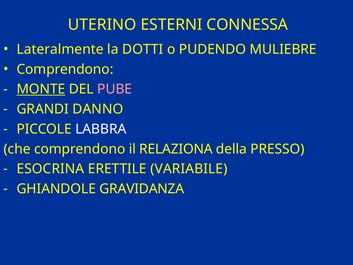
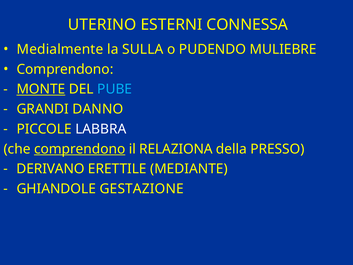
Lateralmente: Lateralmente -> Medialmente (60, 49)
DOTTI: DOTTI -> SULLA (143, 49)
PUBE colour: pink -> light blue (115, 89)
comprendono underline: none -> present (80, 149)
ESOCRINA: ESOCRINA -> DERIVANO (51, 169)
VARIABILE: VARIABILE -> MEDIANTE (189, 169)
GRAVIDANZA: GRAVIDANZA -> GESTAZIONE (142, 189)
